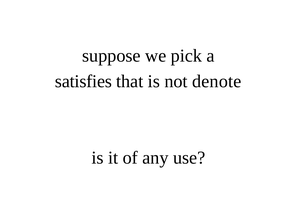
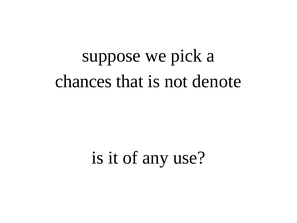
satisfies: satisfies -> chances (83, 81)
